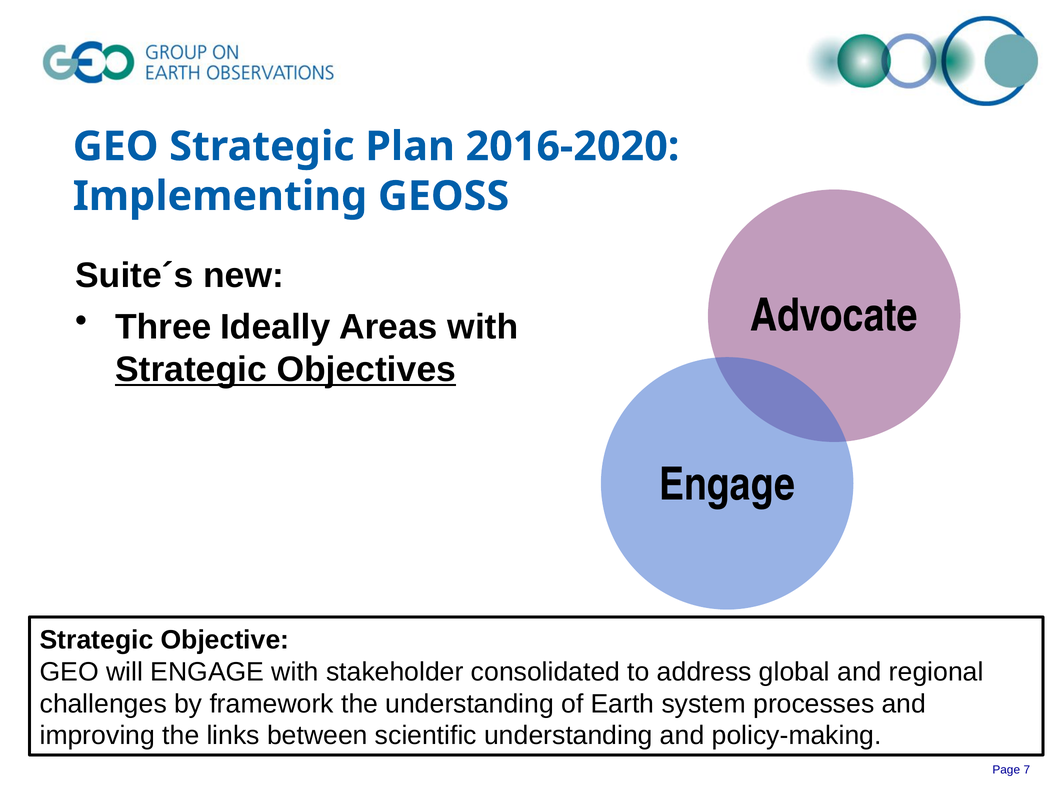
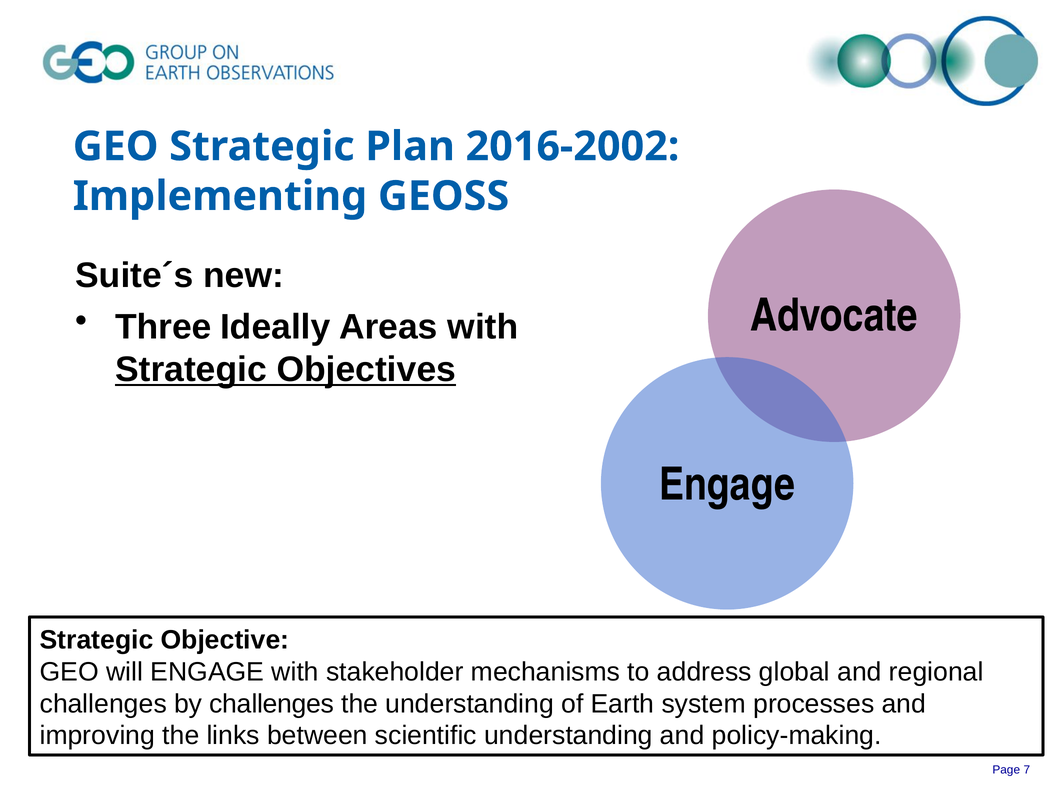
2016-2020: 2016-2020 -> 2016-2002 (572, 147)
consolidated: consolidated -> mechanisms (546, 672)
by framework: framework -> challenges (272, 704)
